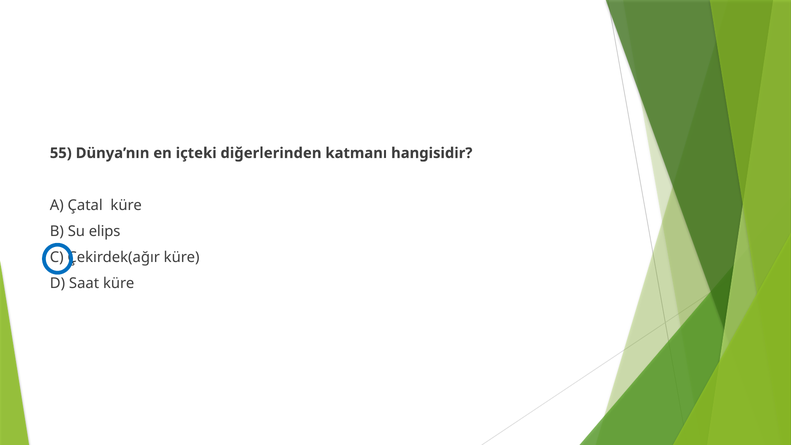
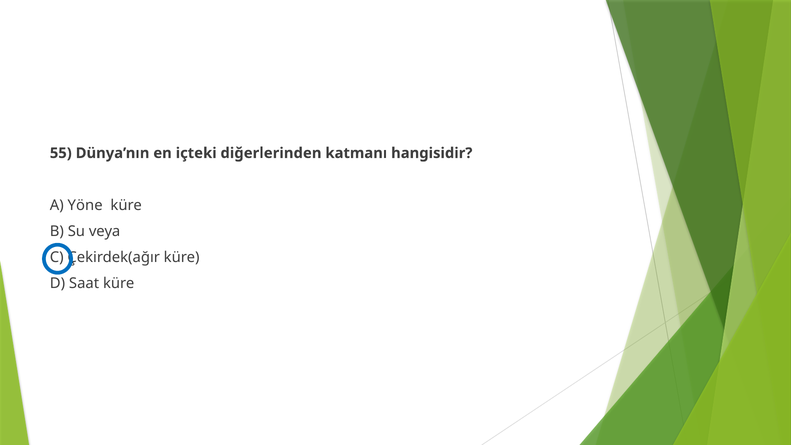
Çatal: Çatal -> Yöne (85, 205)
elips: elips -> veya (105, 231)
